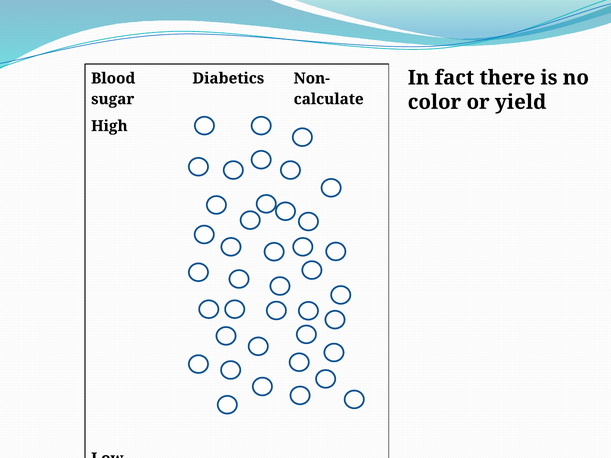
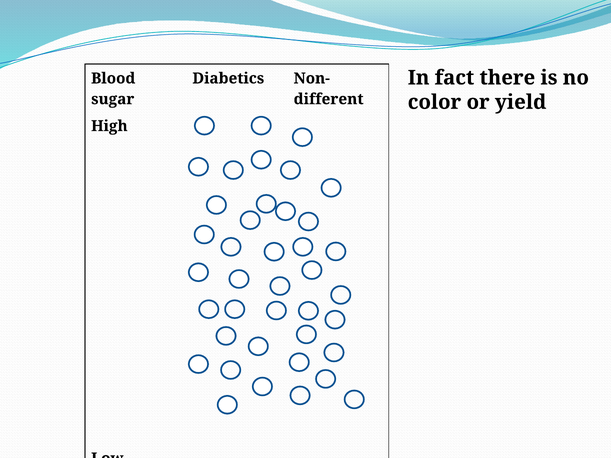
calculate: calculate -> different (329, 99)
